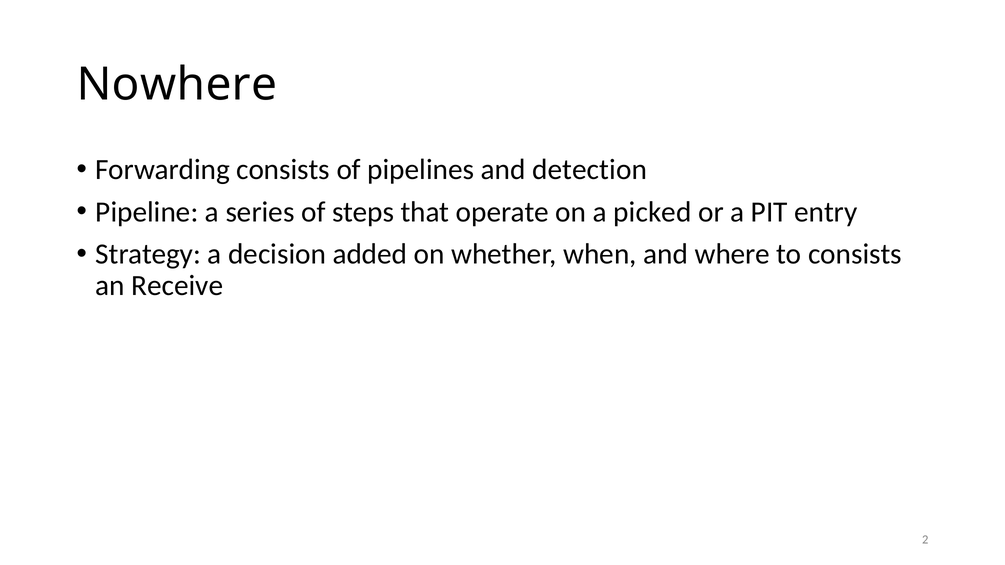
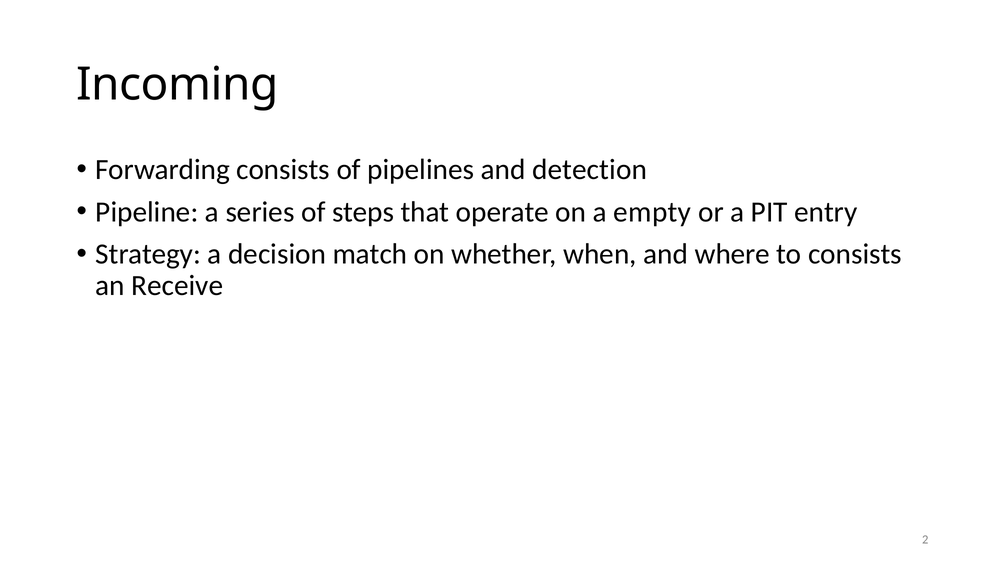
Nowhere: Nowhere -> Incoming (177, 84)
picked: picked -> empty (652, 212)
added: added -> match (370, 254)
